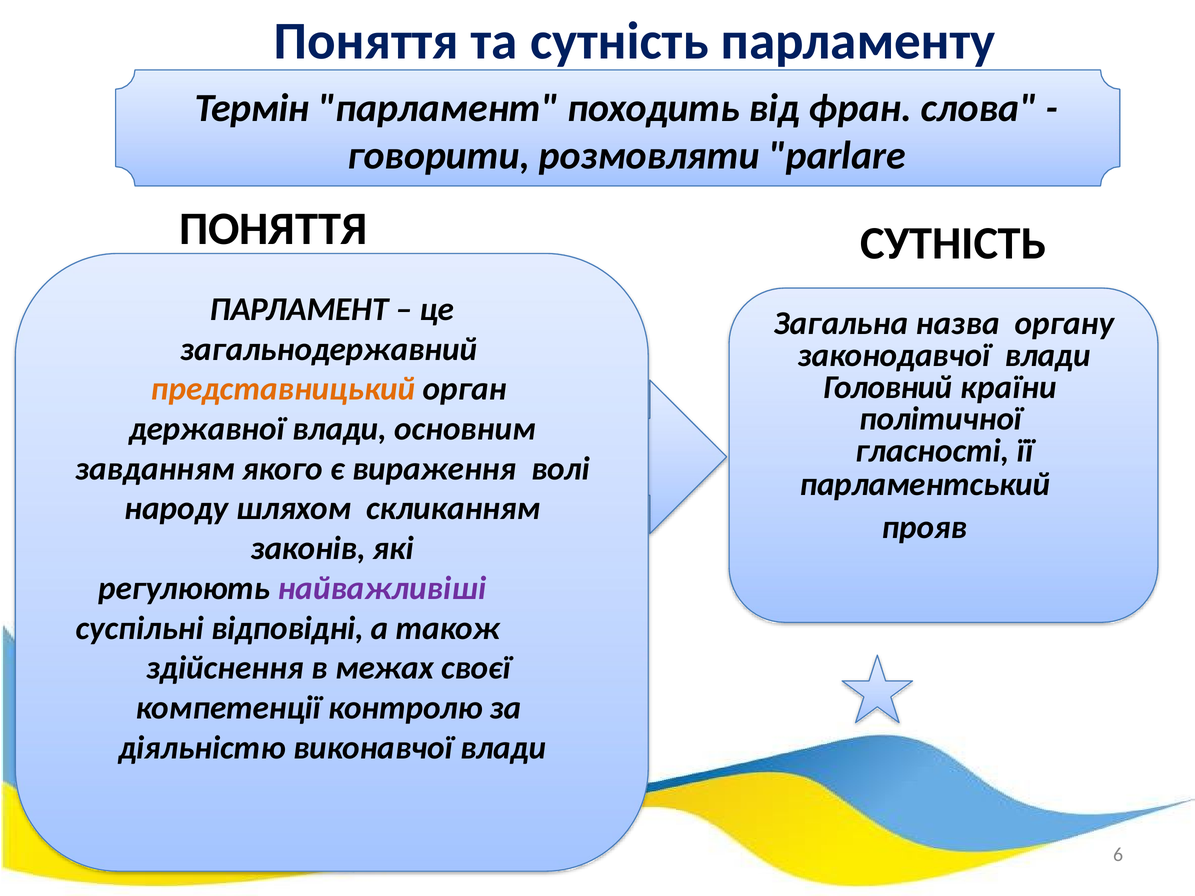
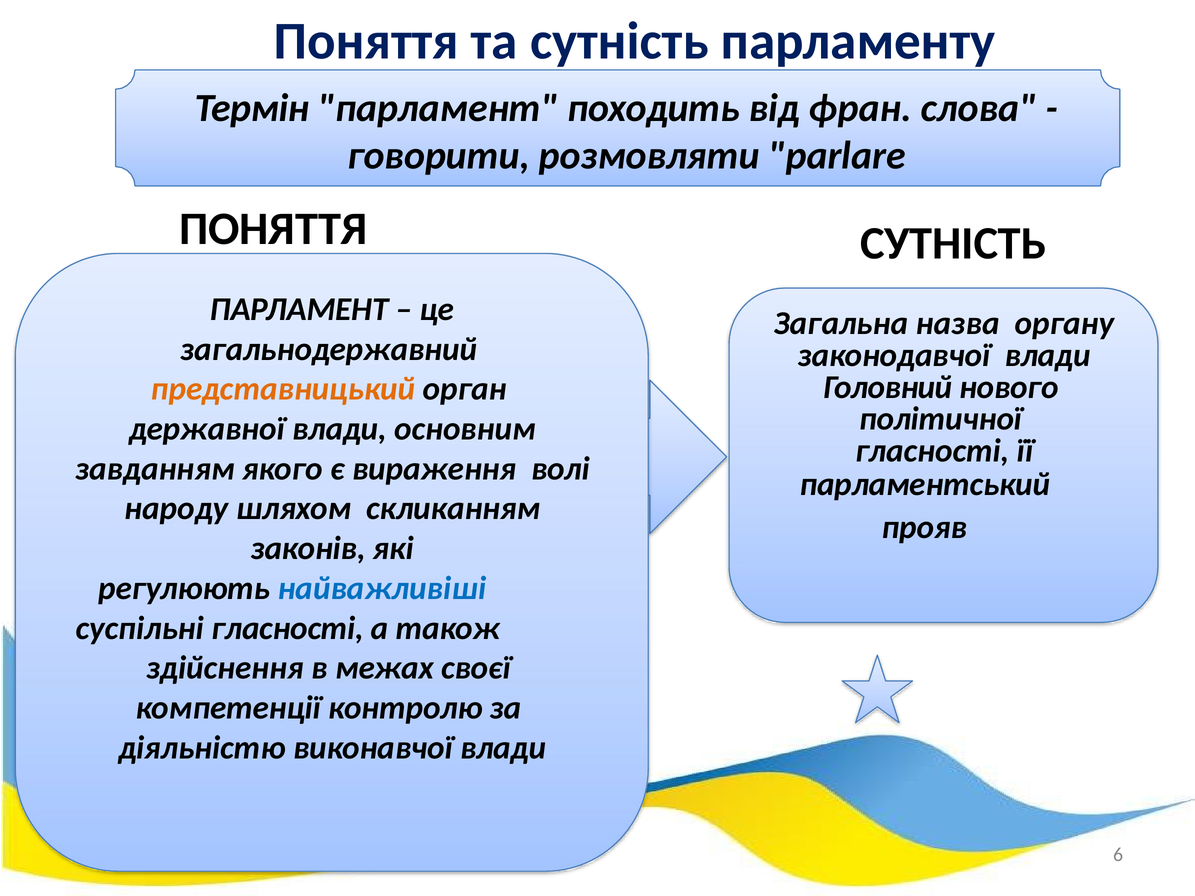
країни: країни -> нового (1009, 387)
найважливіші colour: purple -> blue (382, 588)
суспільні відповідні: відповідні -> гласності (288, 628)
